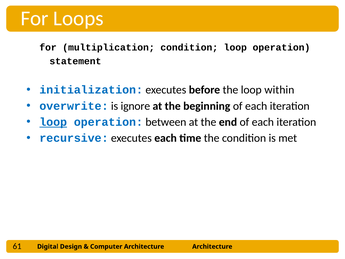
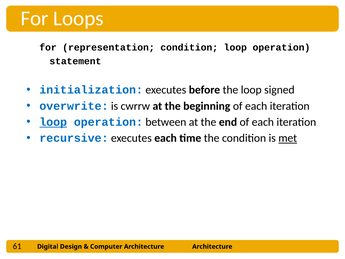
multiplication: multiplication -> representation (109, 47)
within: within -> signed (279, 90)
ignore: ignore -> cwrrw (135, 106)
met underline: none -> present (288, 138)
